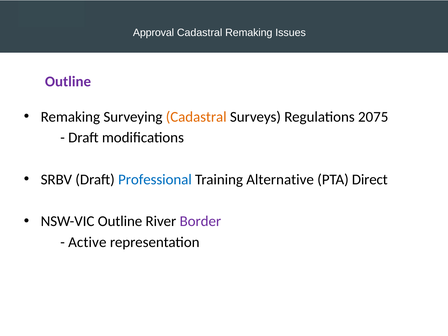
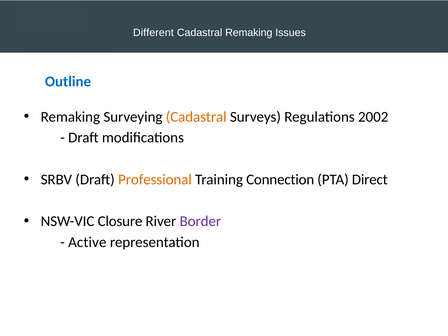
Approval: Approval -> Different (153, 33)
Outline colour: purple -> blue (68, 81)
2075: 2075 -> 2002 (373, 117)
Professional colour: blue -> orange (155, 179)
Alternative: Alternative -> Connection (280, 179)
NSW-VIC Outline: Outline -> Closure (120, 221)
